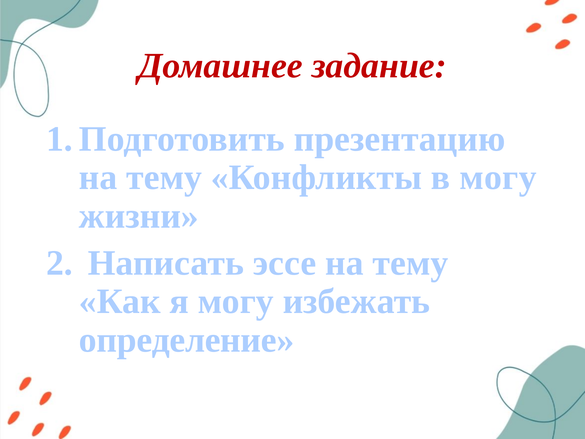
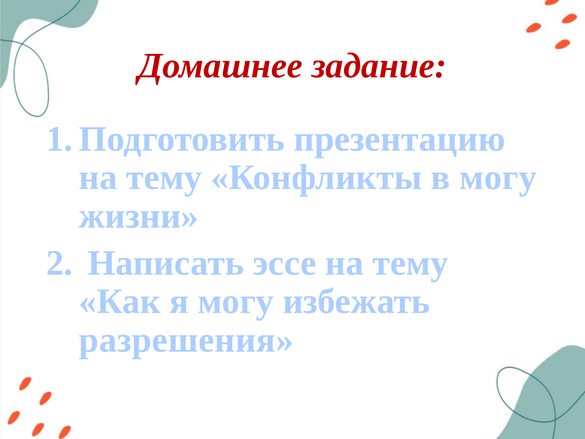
определение: определение -> разрешения (186, 340)
